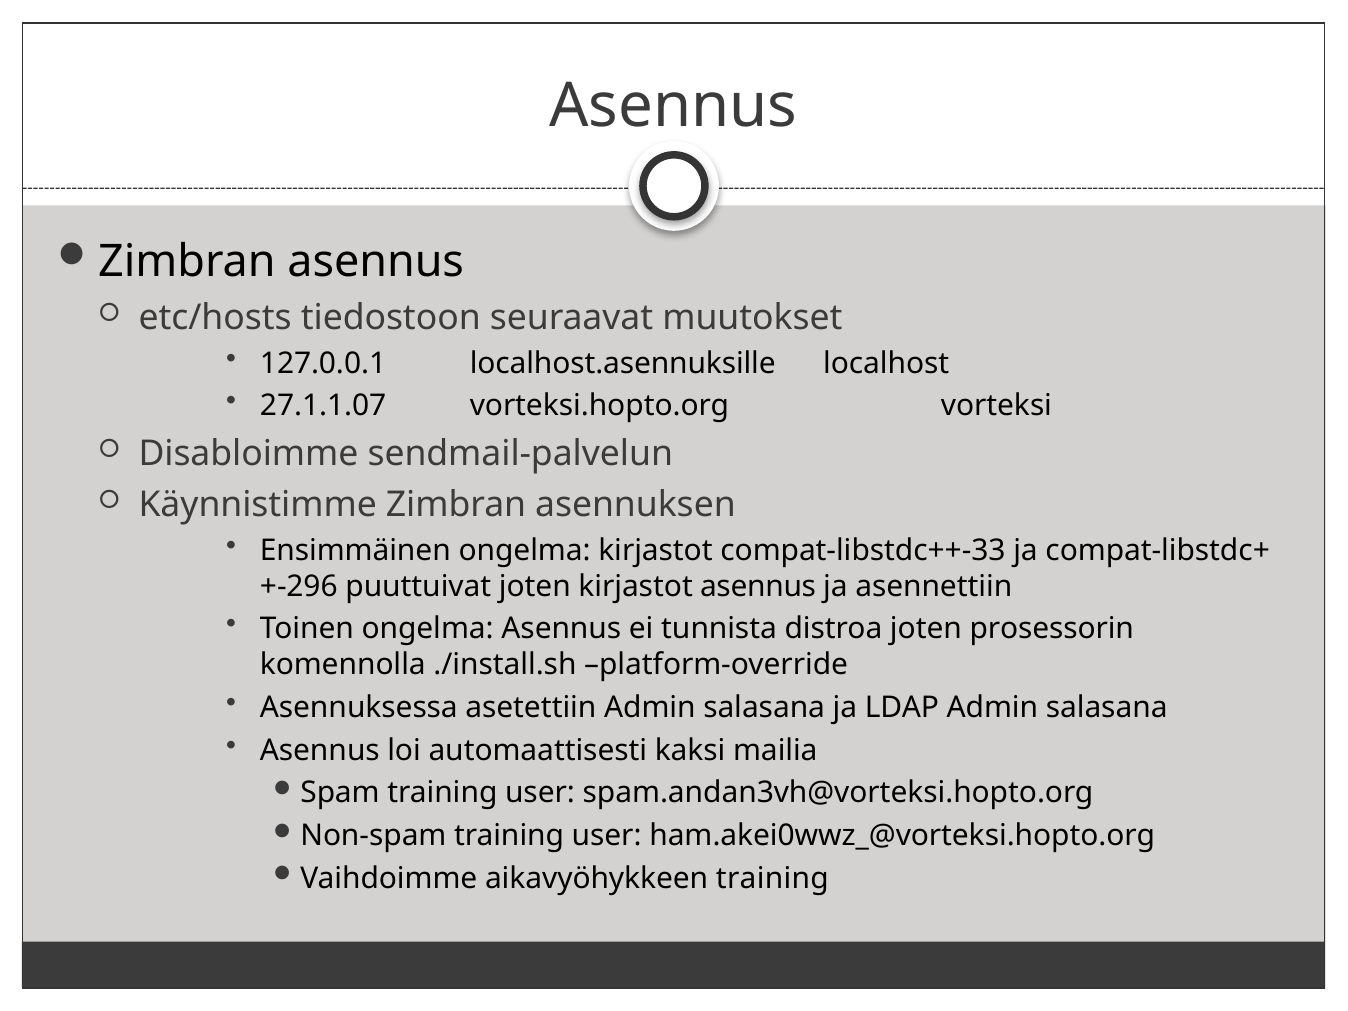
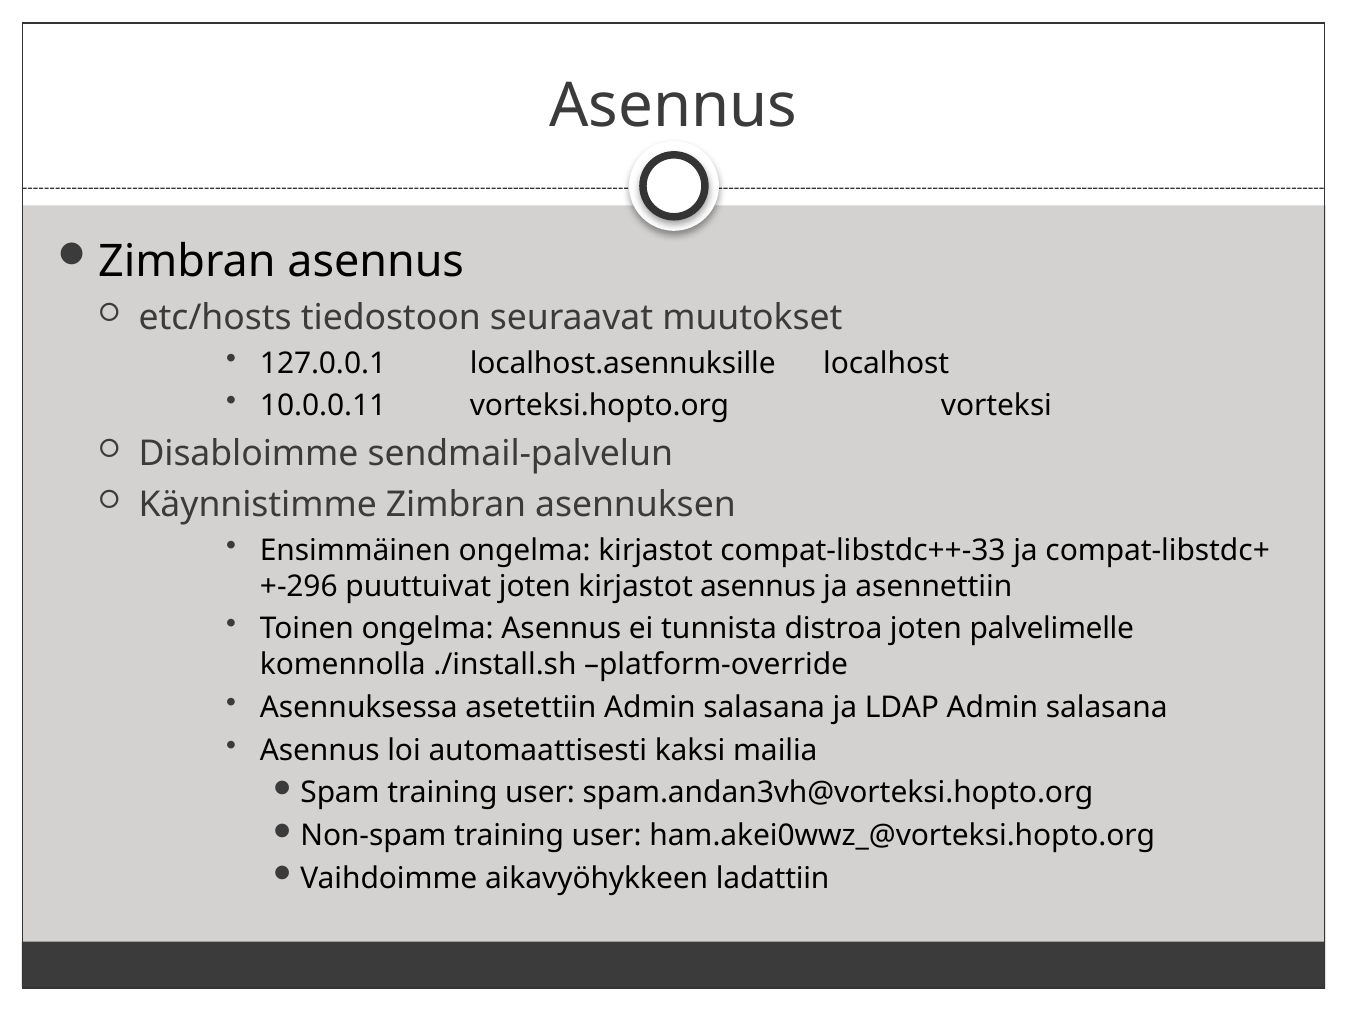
27.1.1.07: 27.1.1.07 -> 10.0.0.11 (323, 406)
prosessorin: prosessorin -> palvelimelle (1052, 629)
aikavyöhykkeen training: training -> ladattiin (773, 878)
